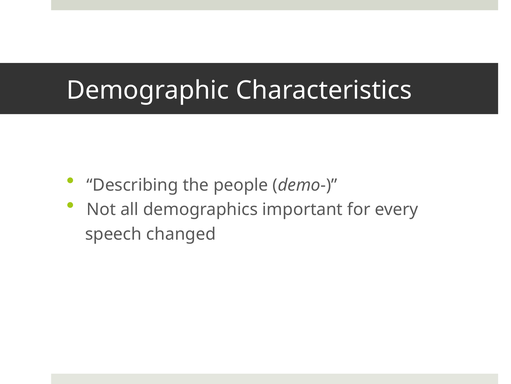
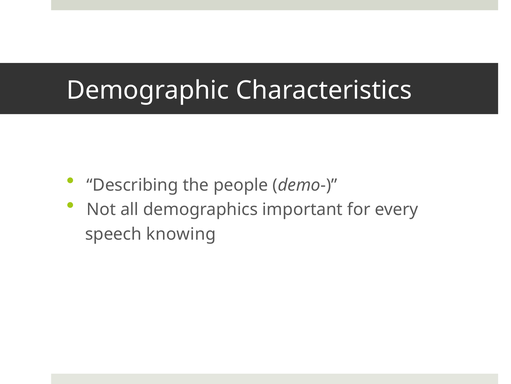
changed: changed -> knowing (181, 234)
